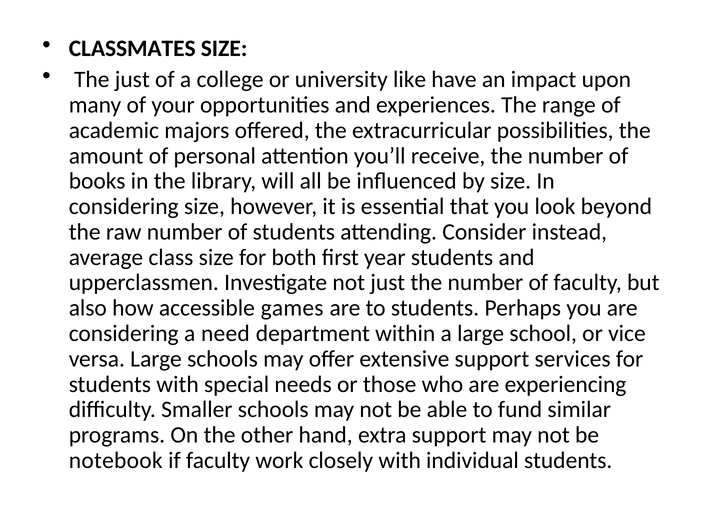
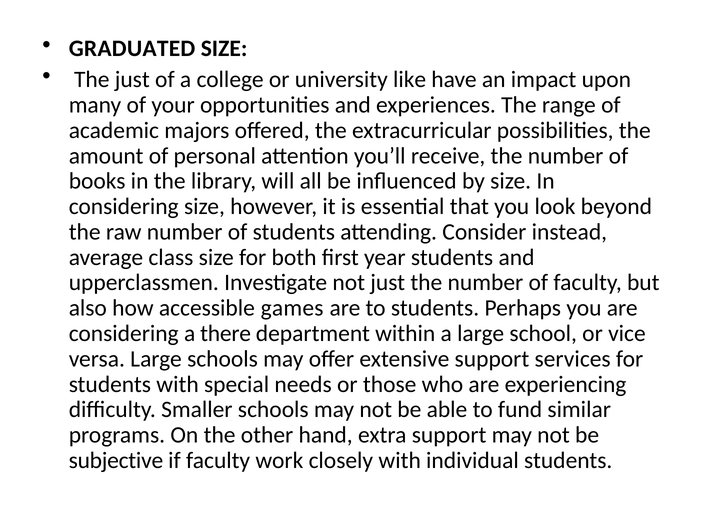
CLASSMATES: CLASSMATES -> GRADUATED (132, 49)
need: need -> there (226, 333)
notebook: notebook -> subjective (116, 460)
